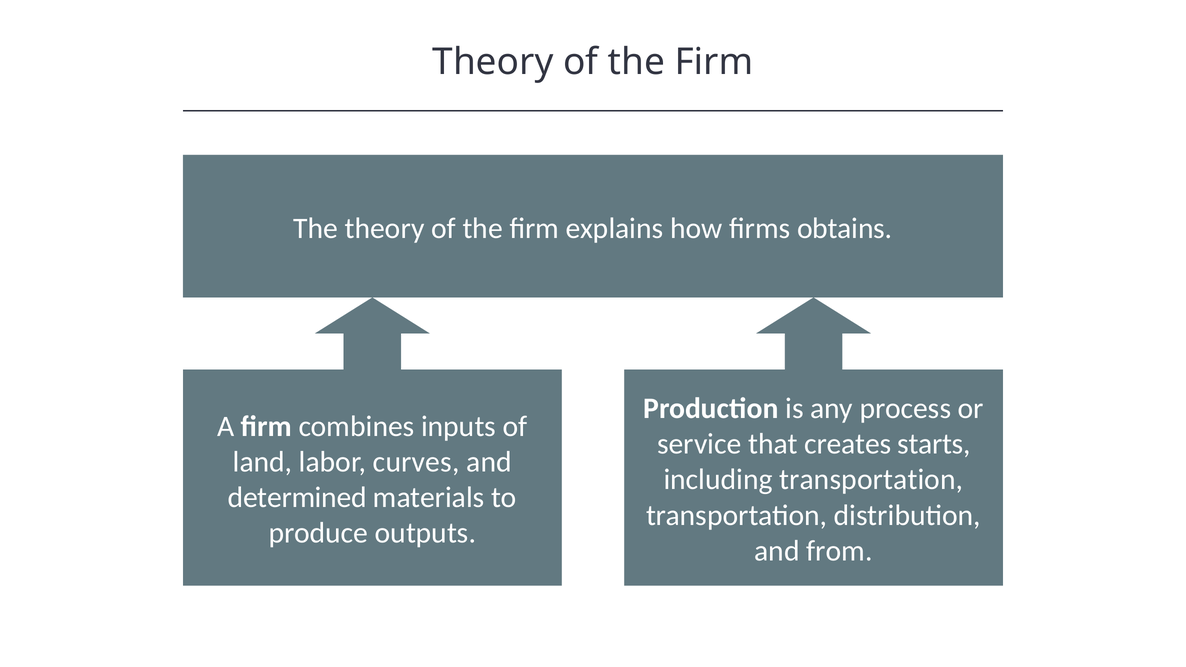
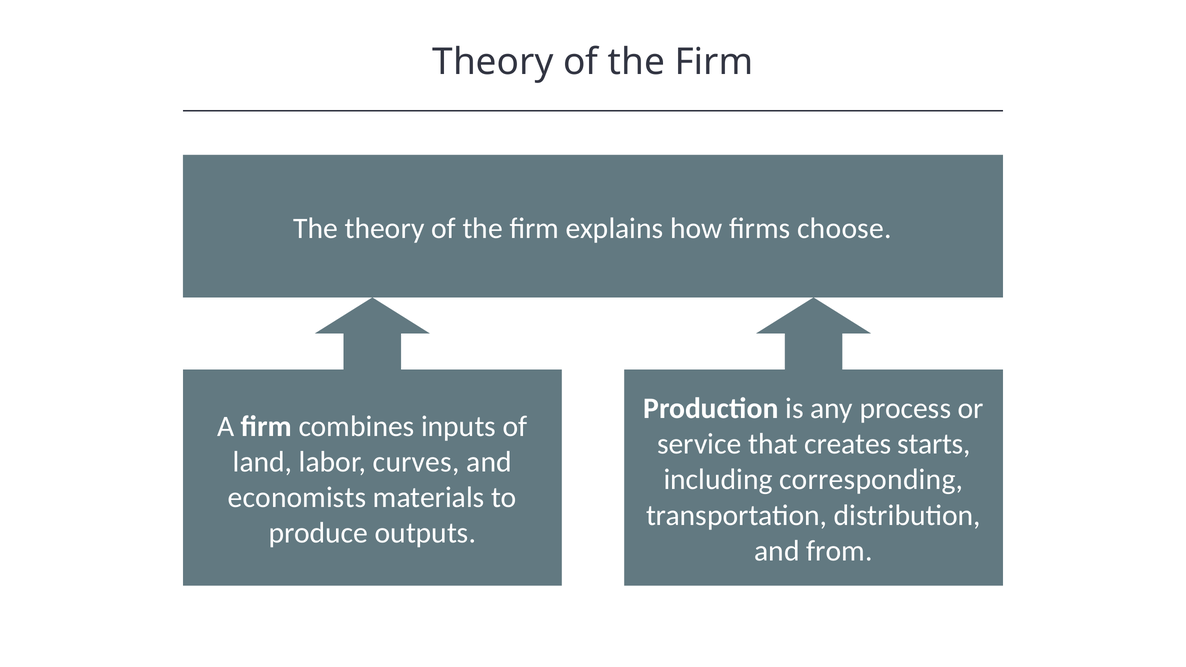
obtains: obtains -> choose (844, 228)
including transportation: transportation -> corresponding (871, 480)
determined: determined -> economists (297, 498)
